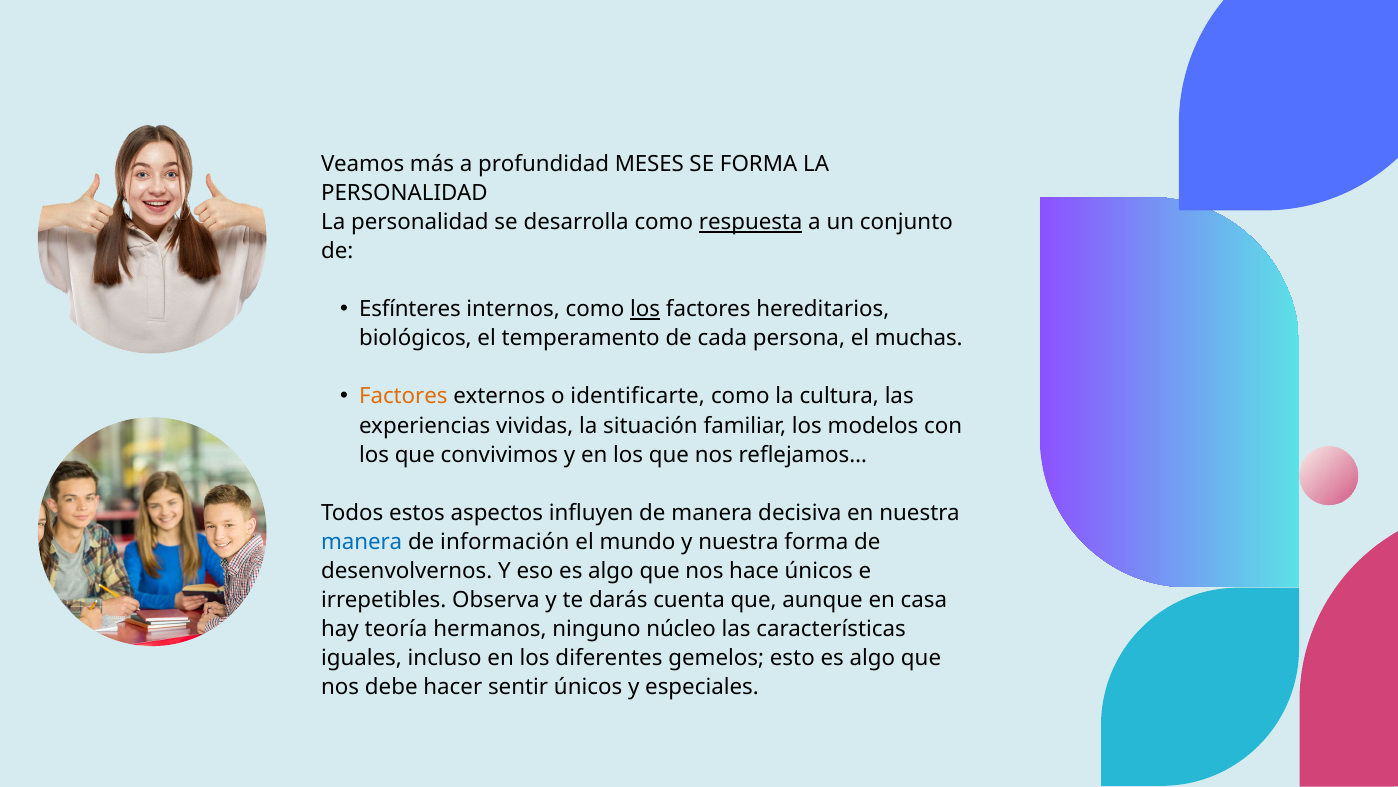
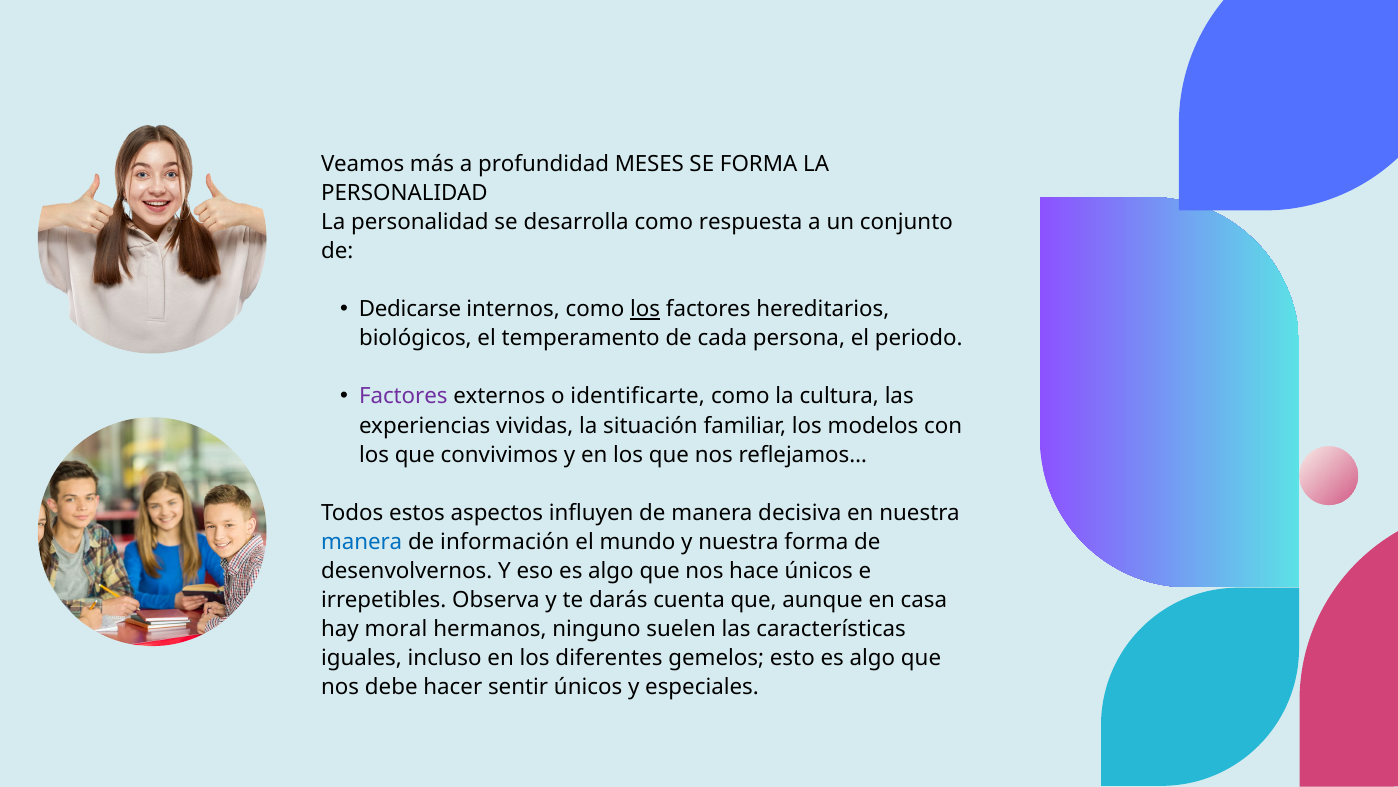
respuesta underline: present -> none (751, 222)
Esfínteres: Esfínteres -> Dedicarse (410, 309)
muchas: muchas -> periodo (919, 338)
Factores colour: orange -> purple (403, 396)
teoría: teoría -> moral (396, 629)
núcleo: núcleo -> suelen (681, 629)
